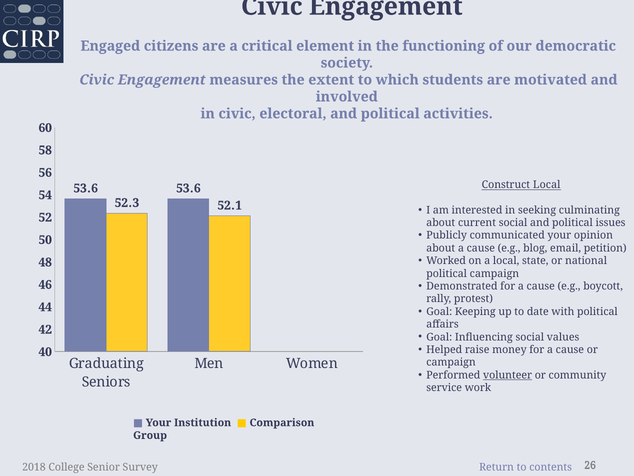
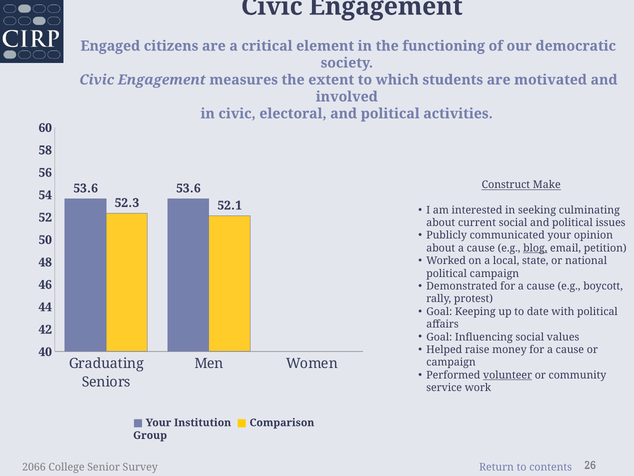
Construct Local: Local -> Make (547, 185)
blog underline: none -> present (535, 248)
2018: 2018 -> 2066 (34, 467)
